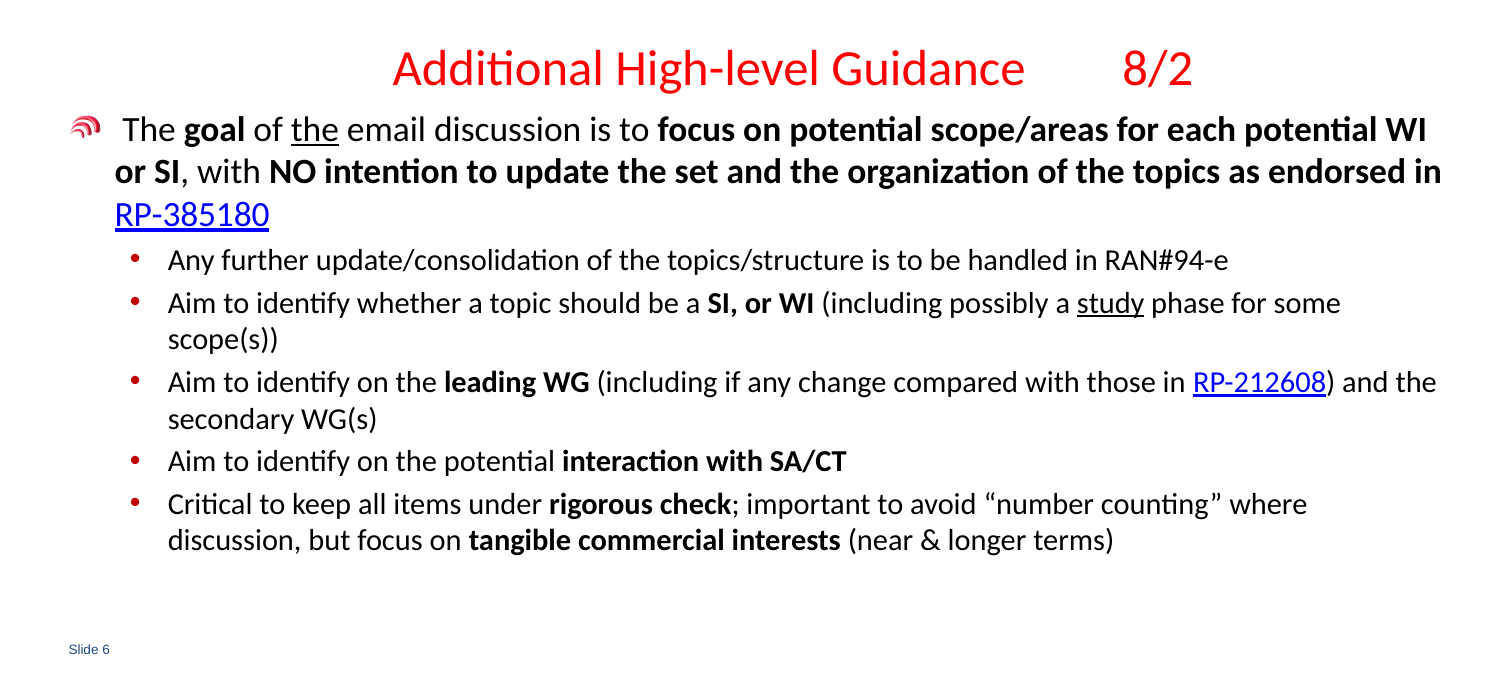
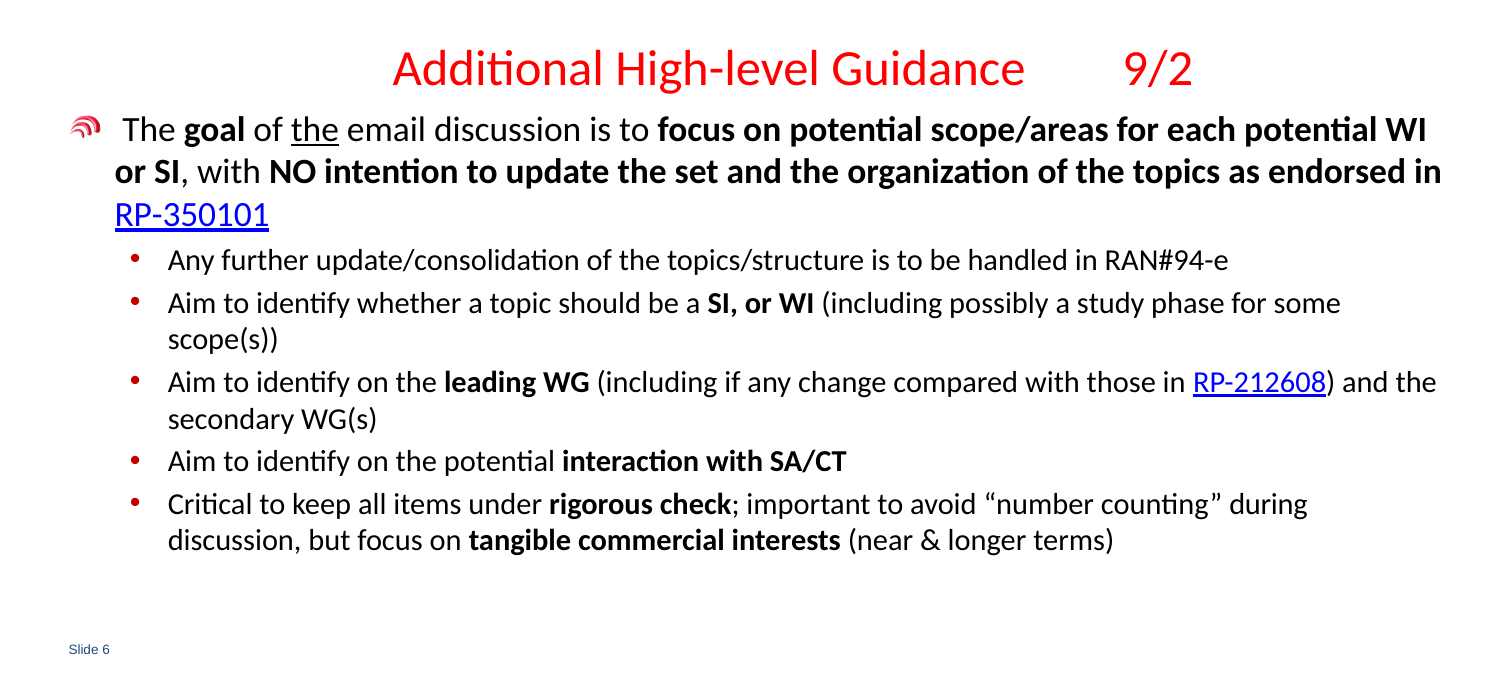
8/2: 8/2 -> 9/2 (1158, 69)
RP-385180: RP-385180 -> RP-350101 (192, 215)
study underline: present -> none (1111, 303)
where: where -> during (1268, 505)
